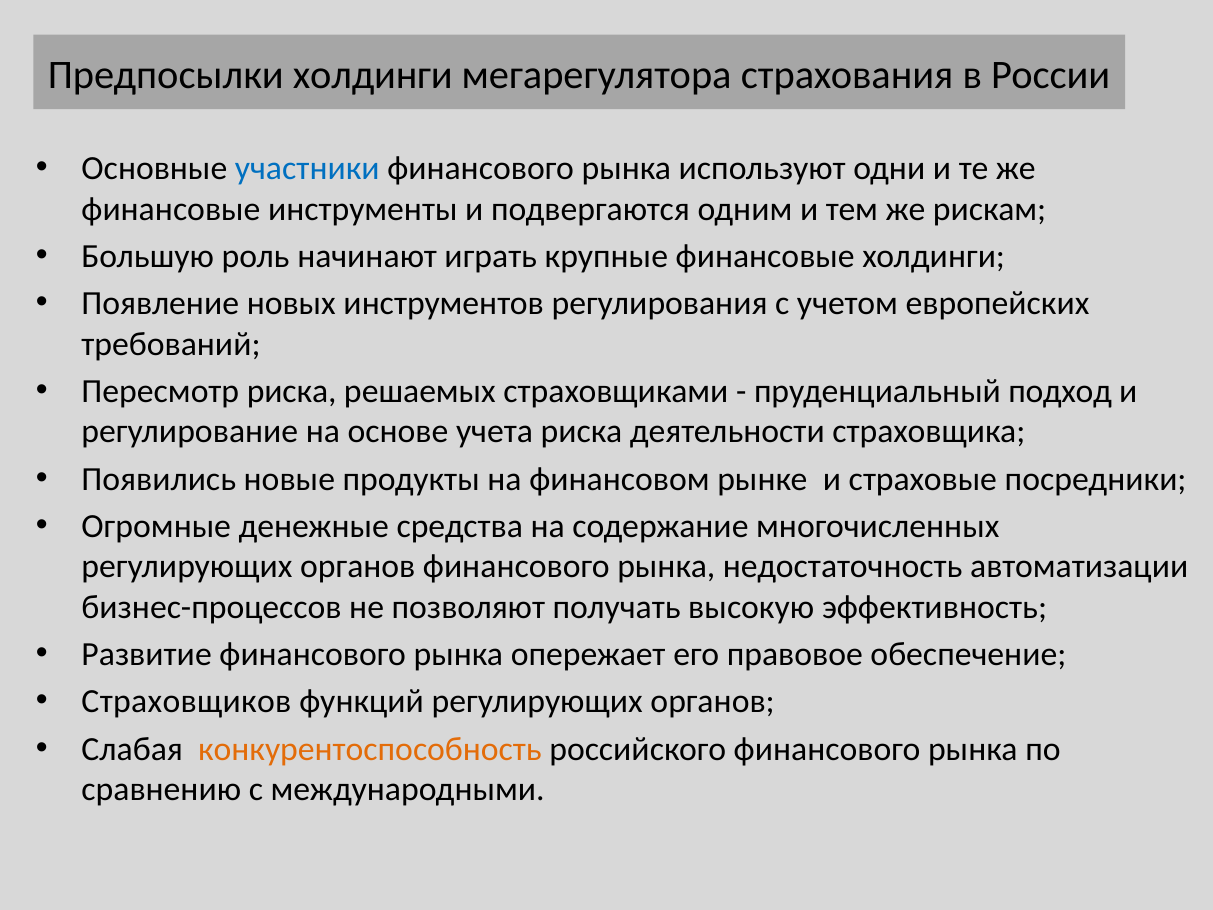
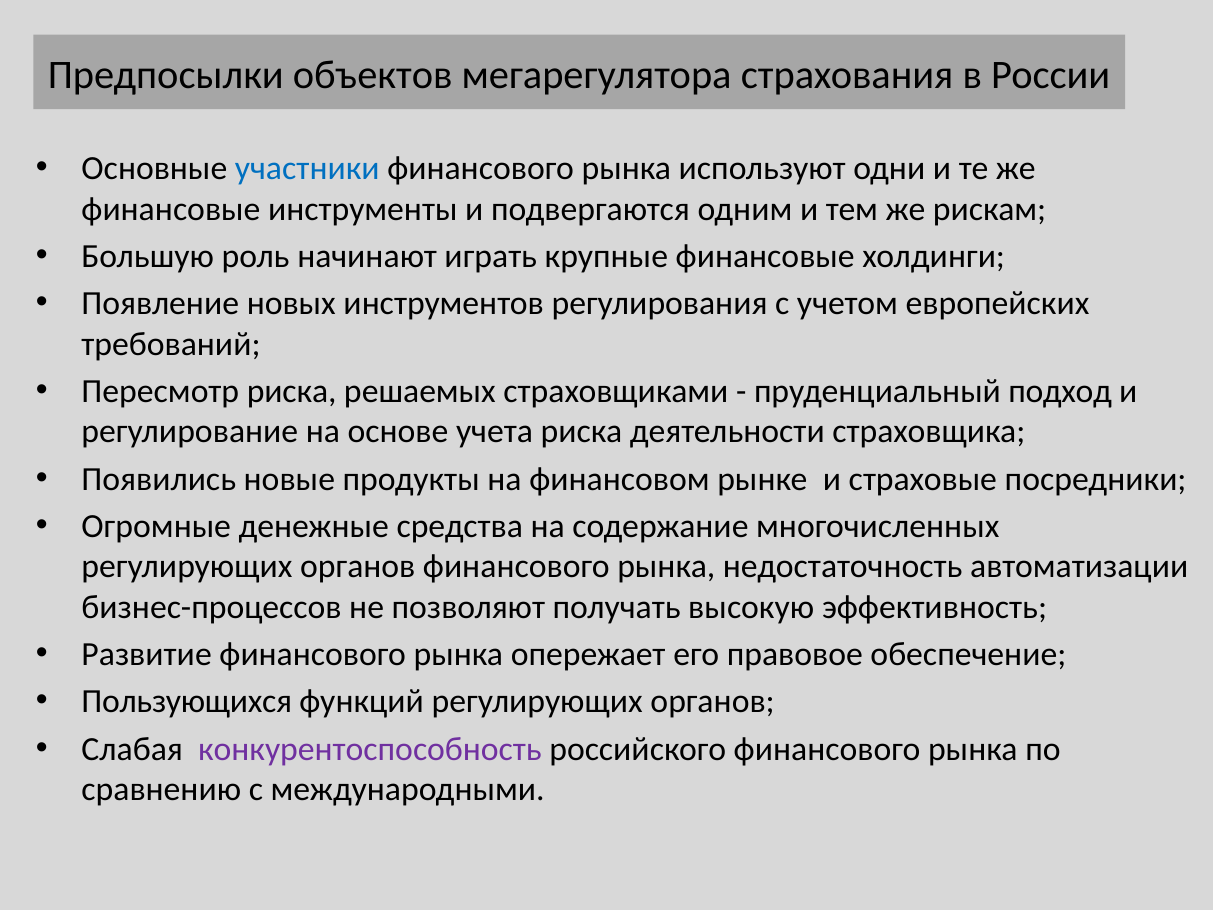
Предпосылки холдинги: холдинги -> объектов (373, 75)
Страховщиков: Страховщиков -> Пользующихся (187, 701)
конкурентоспособность colour: orange -> purple (370, 749)
